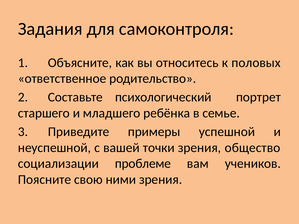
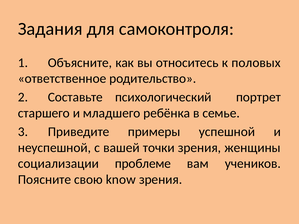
общество: общество -> женщины (253, 148)
ними: ними -> know (121, 180)
